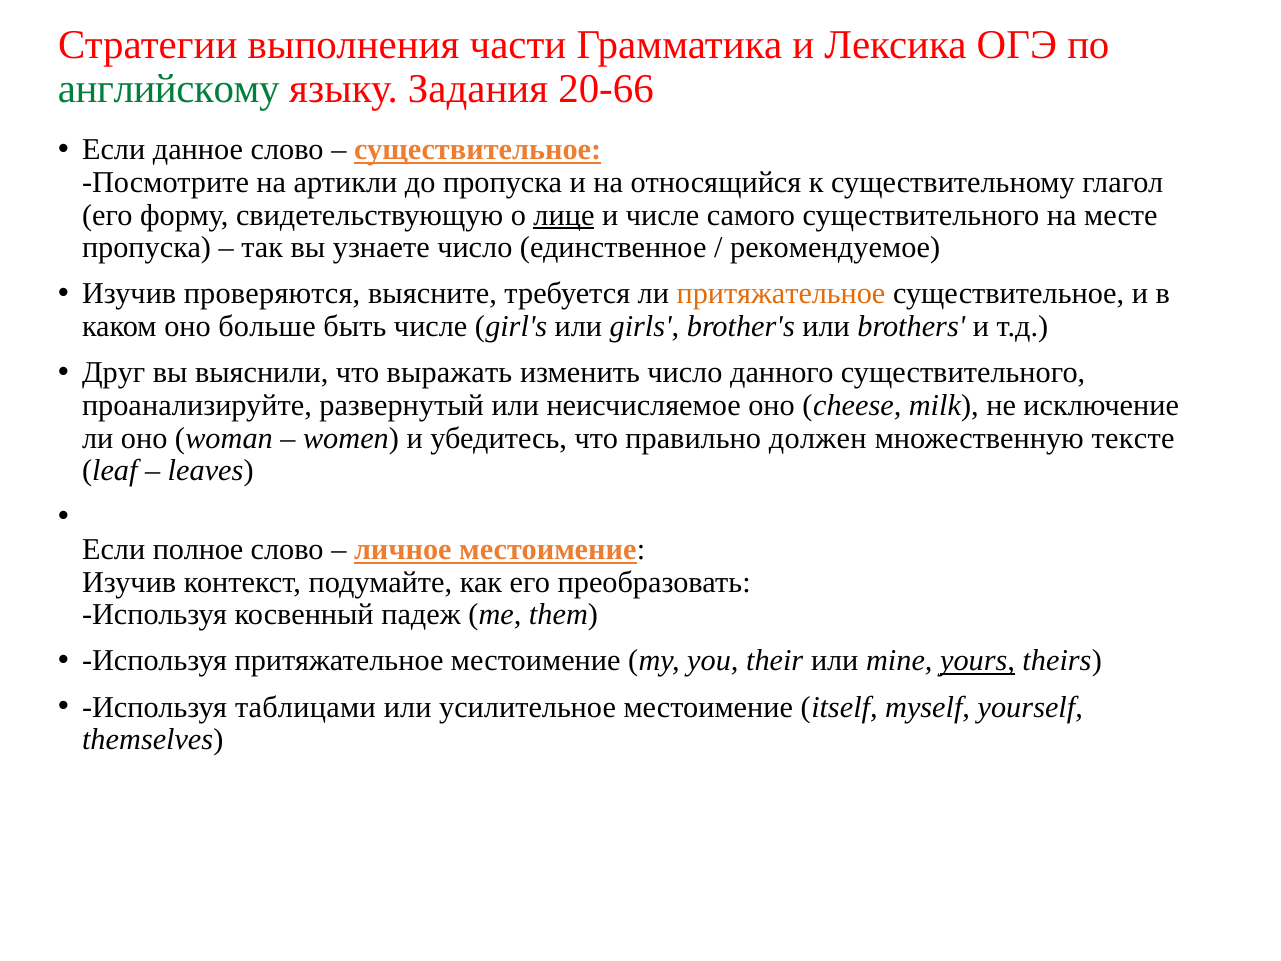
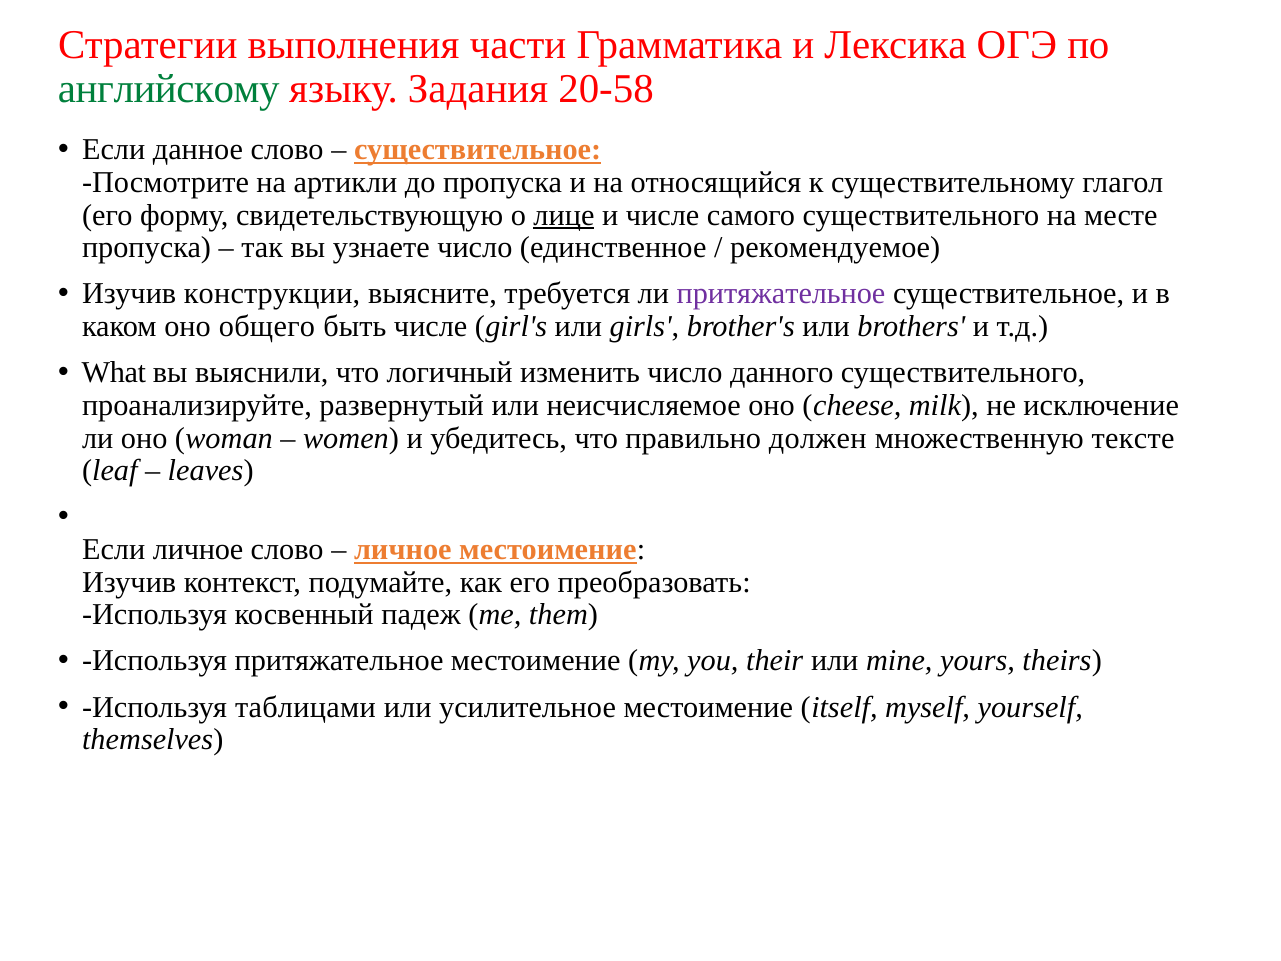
20-66: 20-66 -> 20-58 (606, 89)
проверяются: проверяются -> конструкции (272, 294)
притяжательное colour: orange -> purple (781, 294)
больше: больше -> общего (267, 327)
Друг: Друг -> What (114, 373)
выражать: выражать -> логичный (450, 373)
Если полное: полное -> личное (198, 549)
yours underline: present -> none (978, 661)
